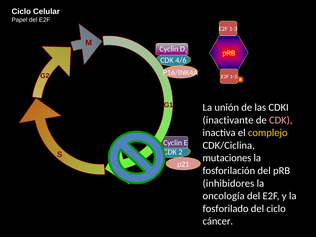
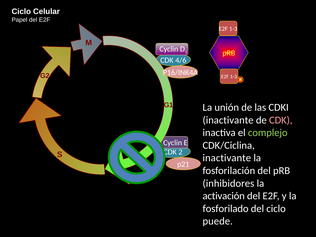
complejo colour: yellow -> light green (268, 133)
mutaciones: mutaciones -> inactivante (227, 158)
oncología: oncología -> activación (224, 196)
cáncer: cáncer -> puede (218, 221)
